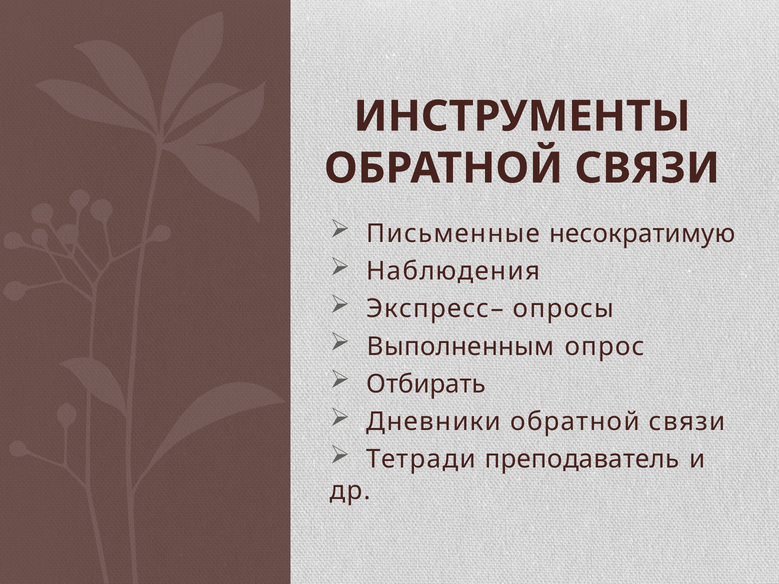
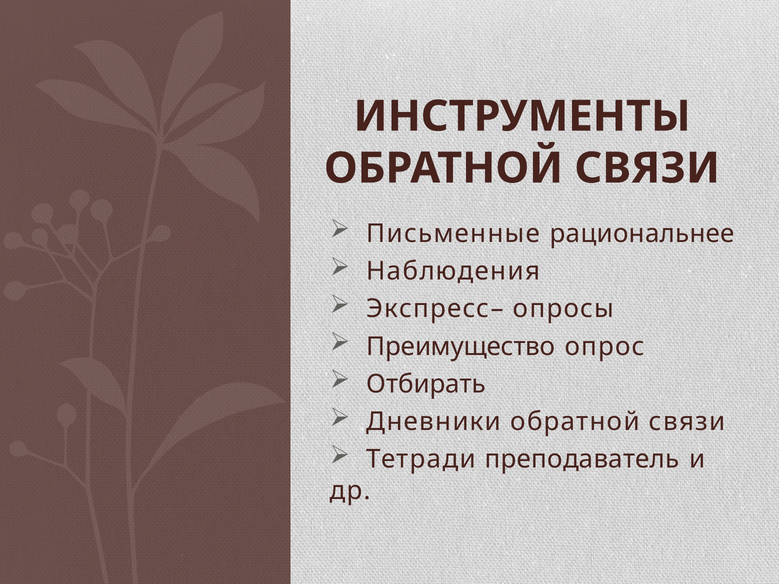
несократимую: несократимую -> рациональнее (642, 234)
Выполненным: Выполненным -> Преимущество (461, 347)
